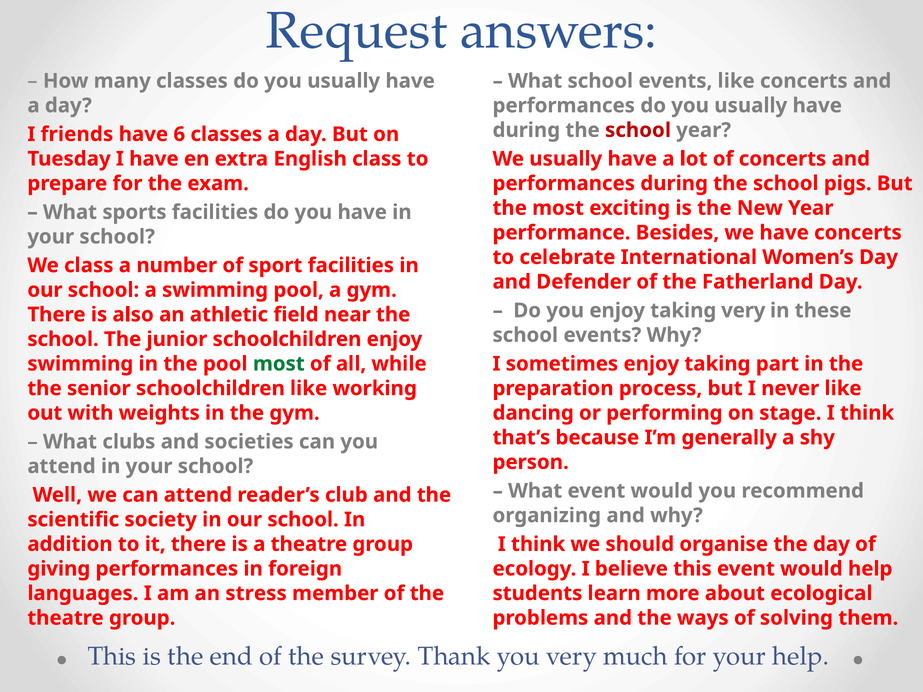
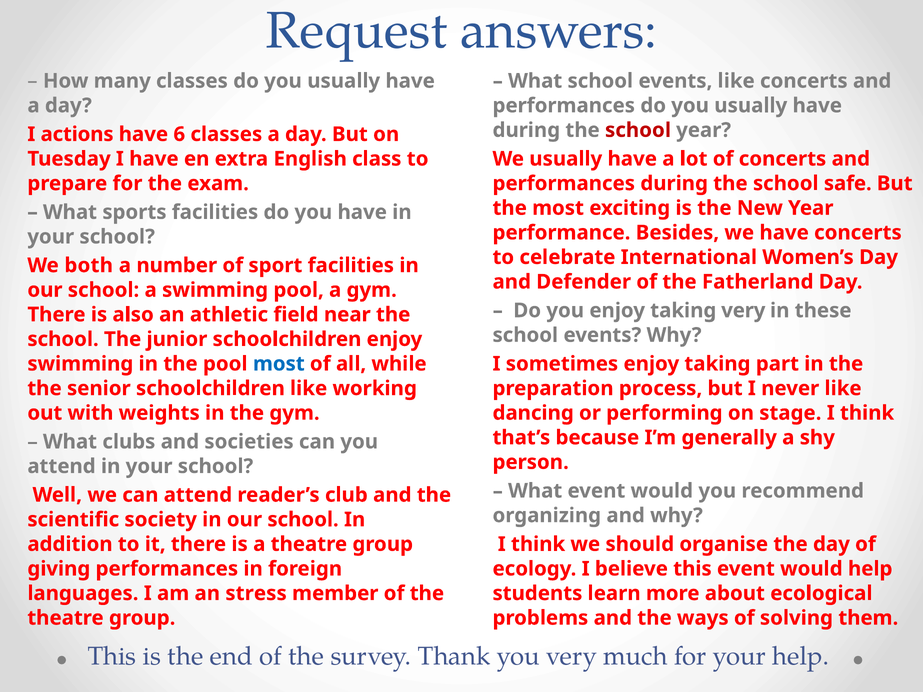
friends: friends -> actions (77, 134)
pigs: pigs -> safe (848, 184)
We class: class -> both (89, 266)
most colour: green -> blue (279, 364)
